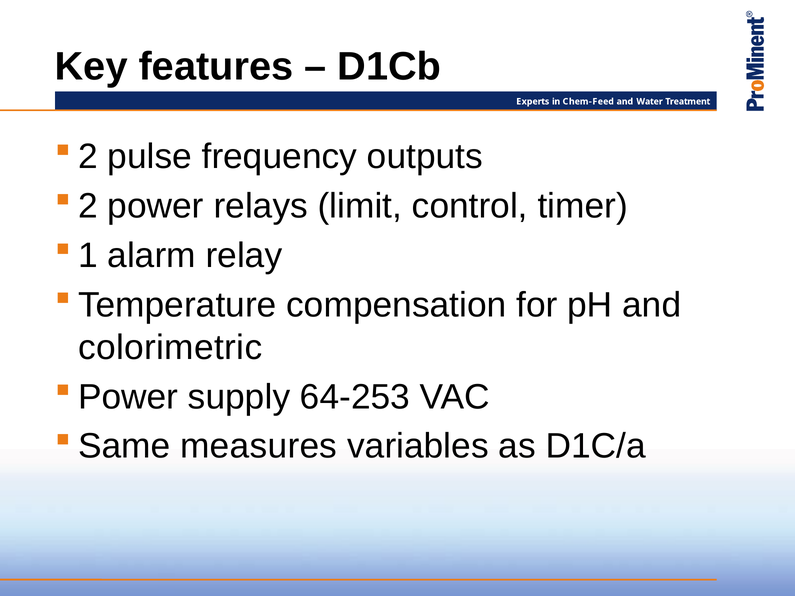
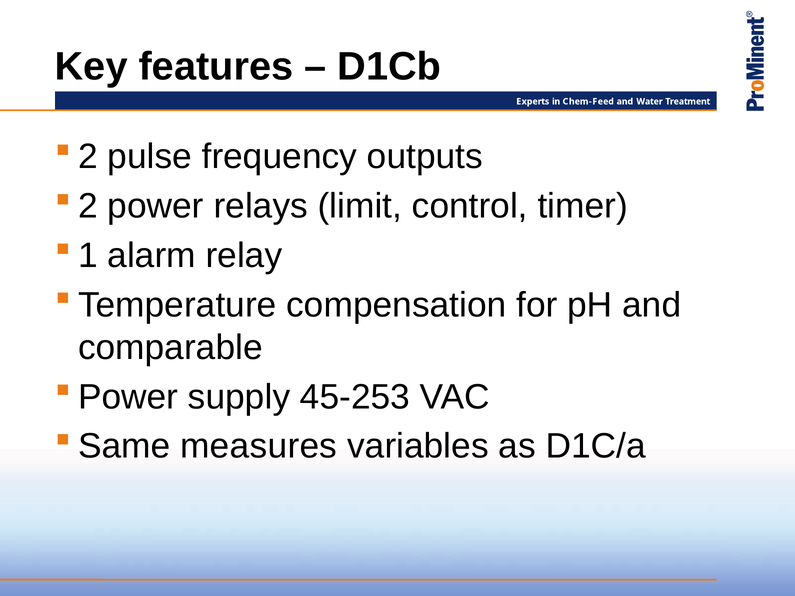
colorimetric: colorimetric -> comparable (170, 348)
64-253: 64-253 -> 45-253 (355, 397)
